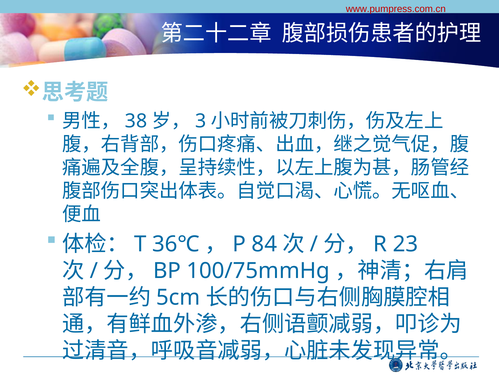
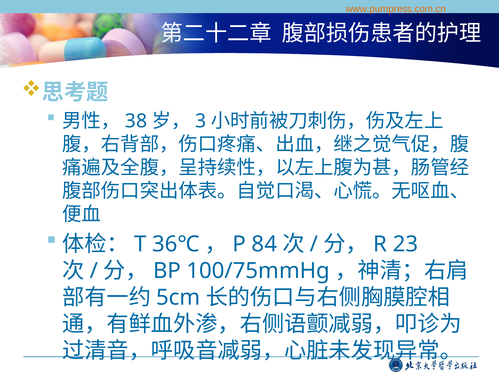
www.pumpress.com.cn colour: red -> orange (396, 9)
